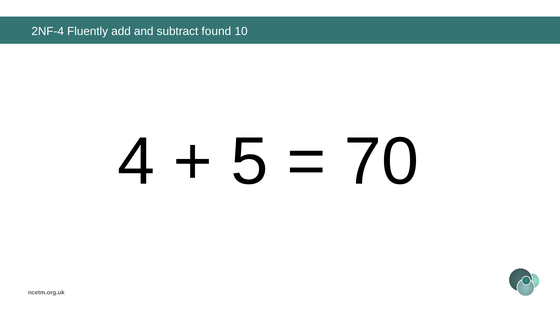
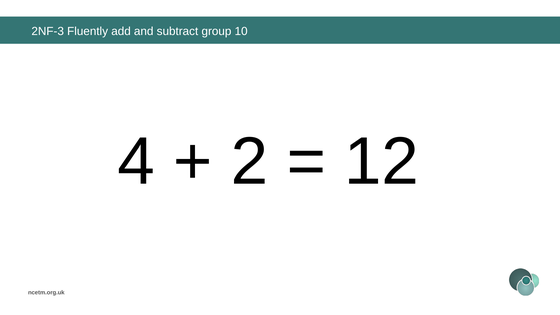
2NF-4: 2NF-4 -> 2NF-3 (48, 31)
found: found -> group (216, 31)
5: 5 -> 2 (250, 162)
70: 70 -> 12 (382, 162)
